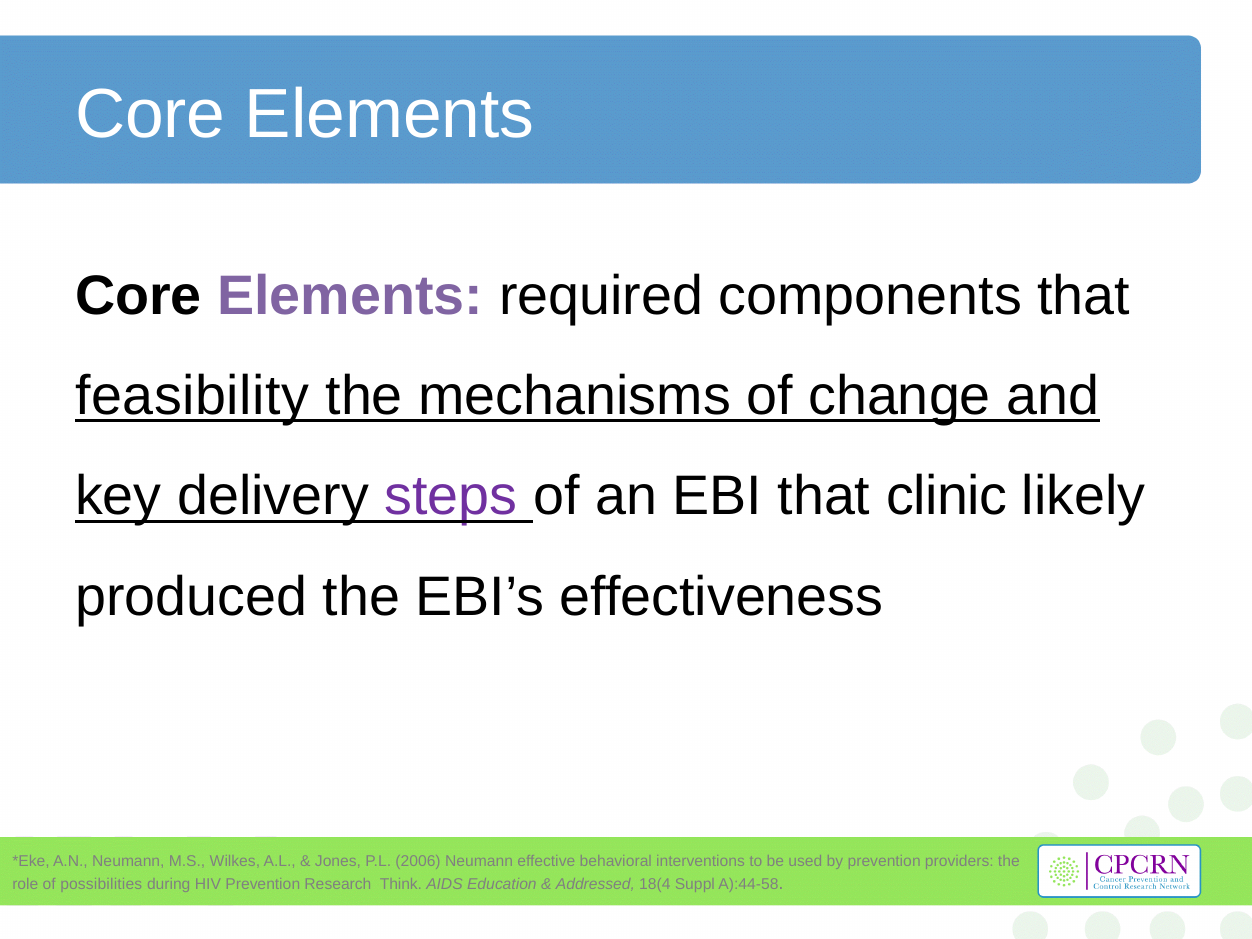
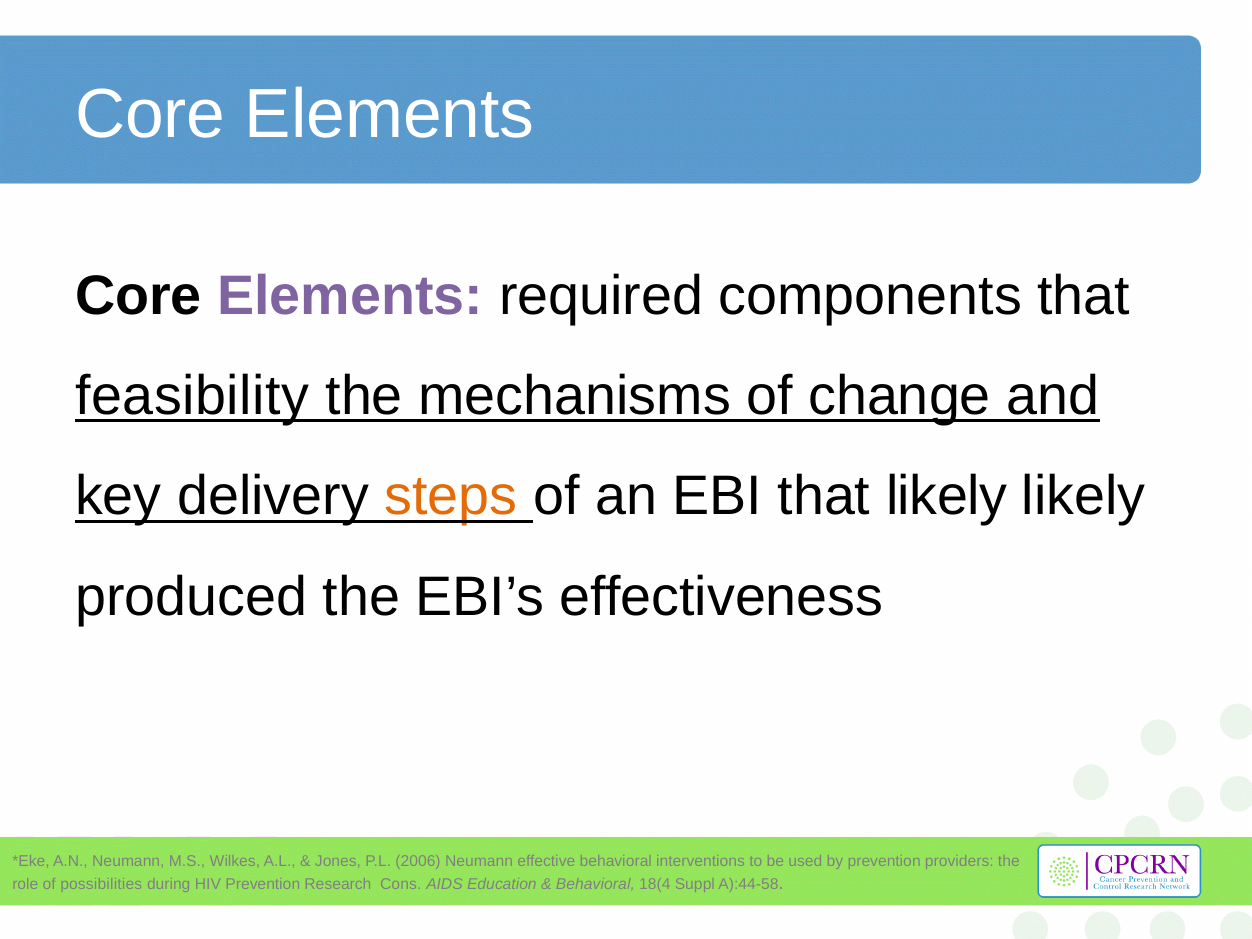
steps colour: purple -> orange (451, 497)
that clinic: clinic -> likely (947, 497)
Think: Think -> Cons (401, 884)
Addressed: Addressed -> Behavioral (595, 884)
